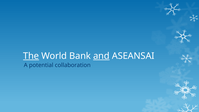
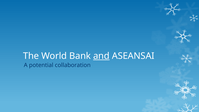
The underline: present -> none (31, 56)
